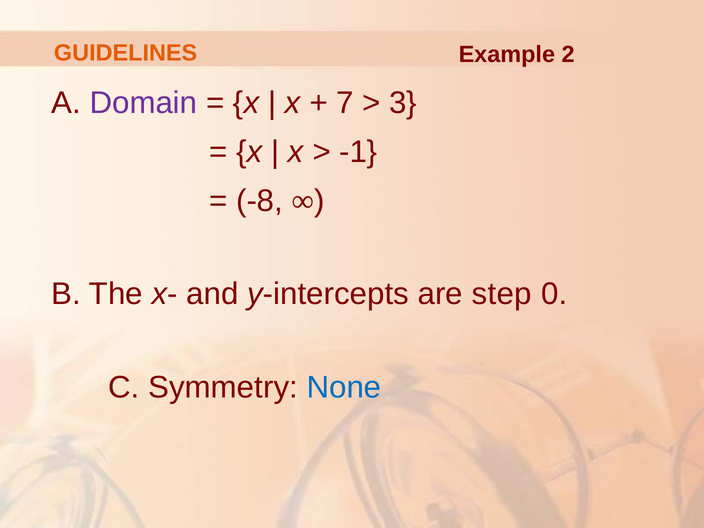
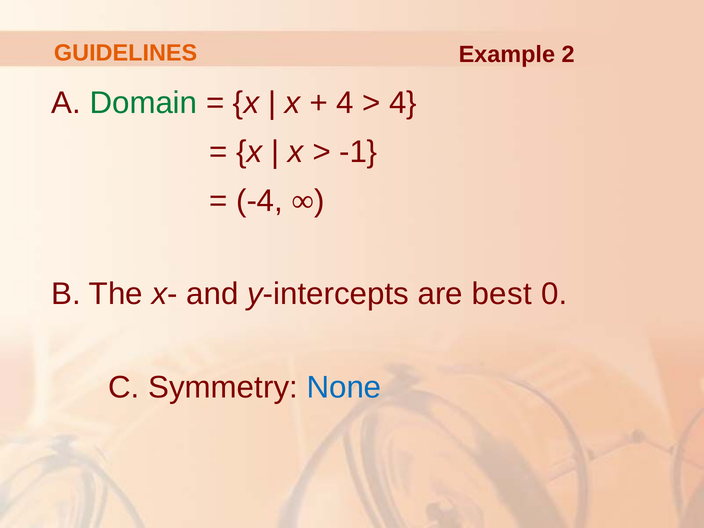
Domain colour: purple -> green (143, 103)
7: 7 -> 4 (345, 103)
3: 3 -> 4 (403, 103)
-8: -8 -> -4 (260, 201)
step: step -> best (502, 294)
